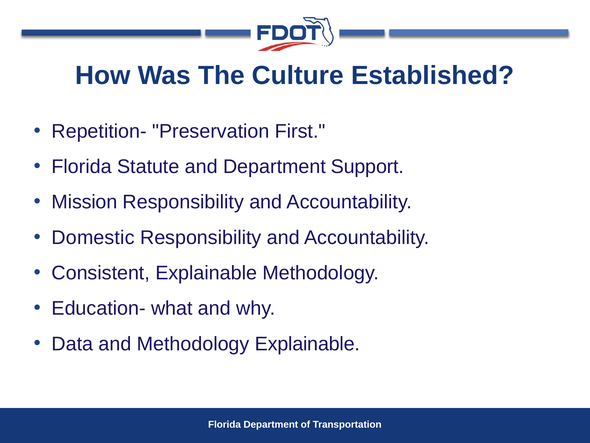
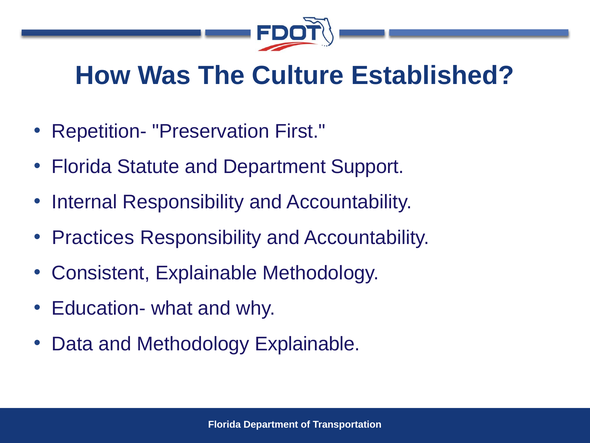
Mission: Mission -> Internal (84, 202)
Domestic: Domestic -> Practices (93, 237)
